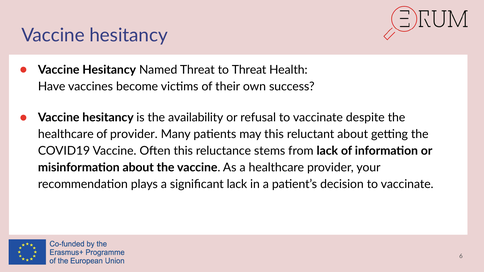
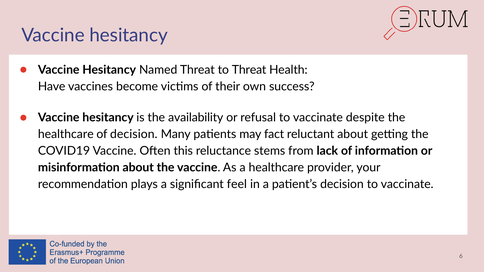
of provider: provider -> decision (134, 134)
may this: this -> fact (274, 134)
significant lack: lack -> feel (237, 184)
